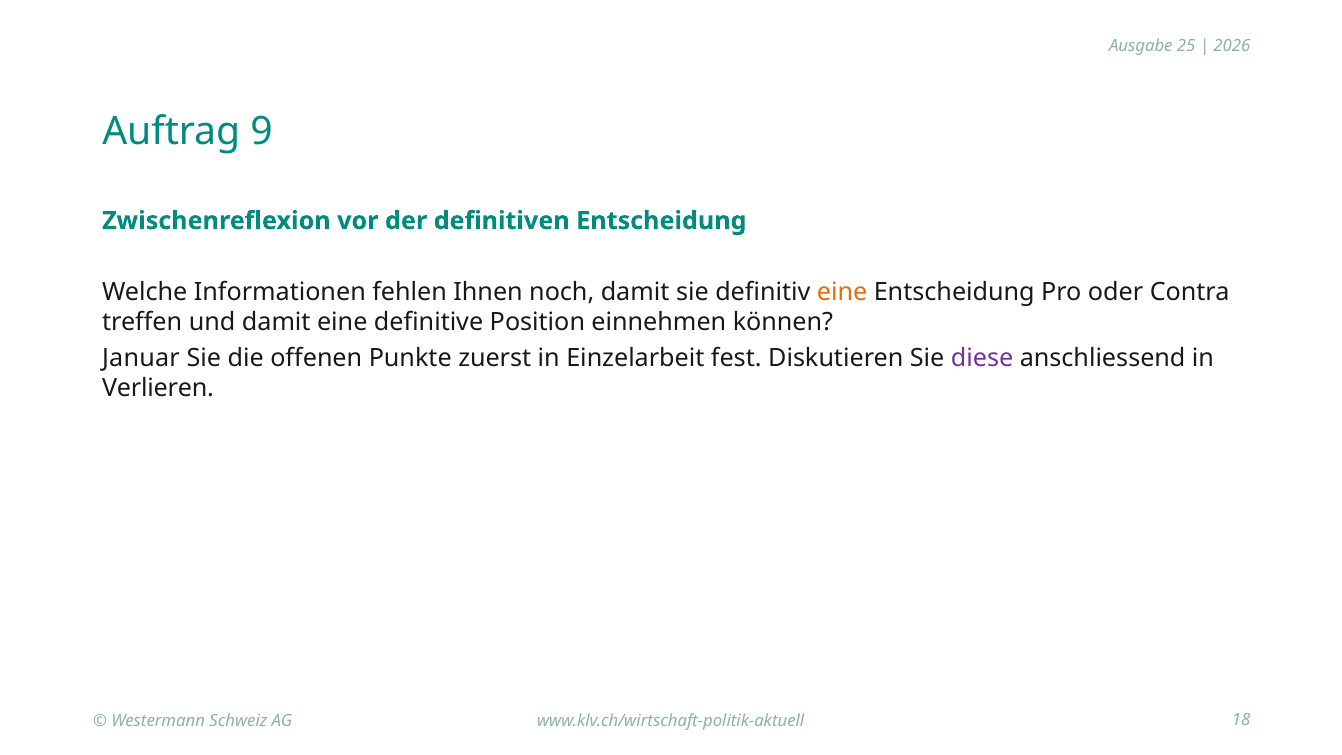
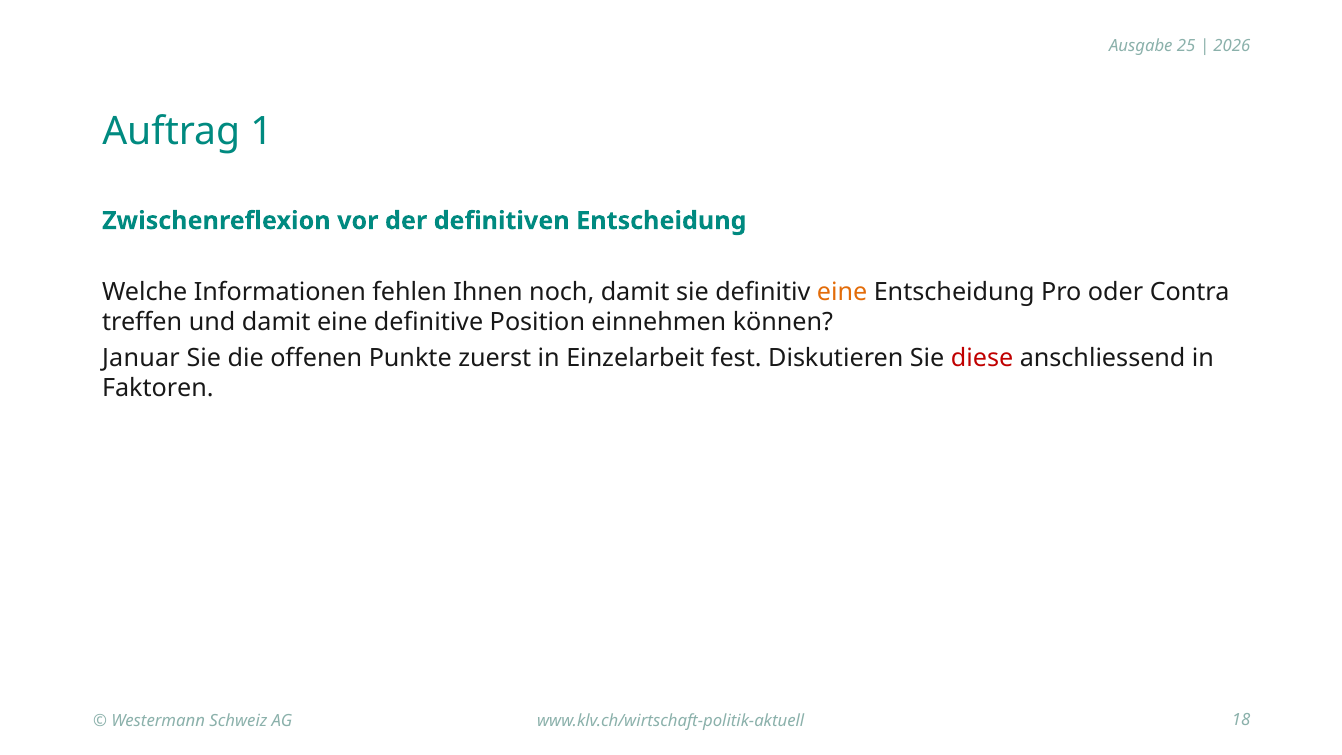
9: 9 -> 1 (262, 131)
diese colour: purple -> red (982, 358)
Verlieren: Verlieren -> Faktoren (158, 389)
